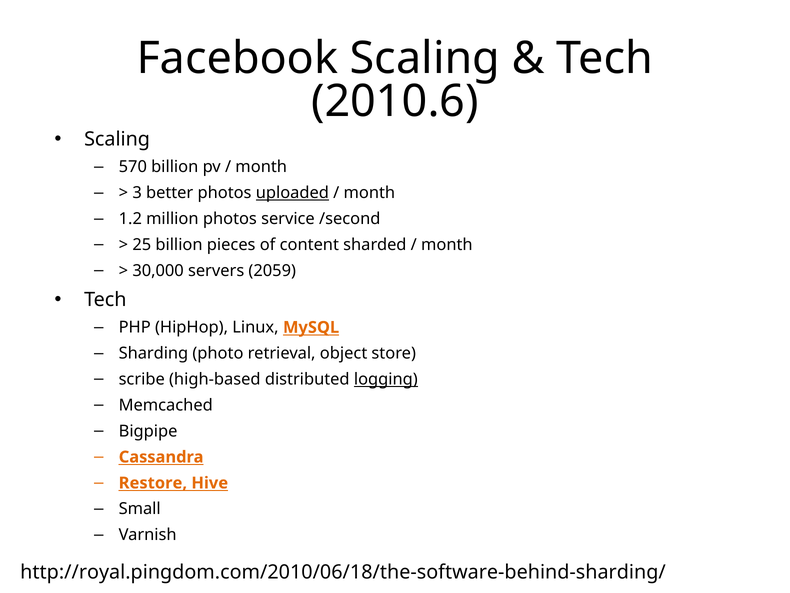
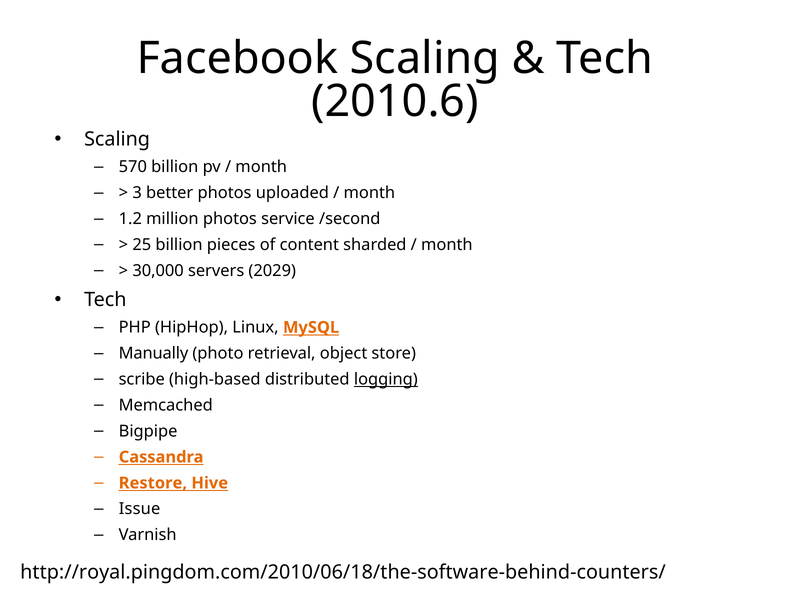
uploaded underline: present -> none (292, 193)
2059: 2059 -> 2029 (272, 271)
Sharding: Sharding -> Manually (154, 353)
Small: Small -> Issue (140, 509)
http://royal.pingdom.com/2010/06/18/the-software-behind-sharding/: http://royal.pingdom.com/2010/06/18/the-software-behind-sharding/ -> http://royal.pingdom.com/2010/06/18/the-software-behind-counters/ (343, 572)
